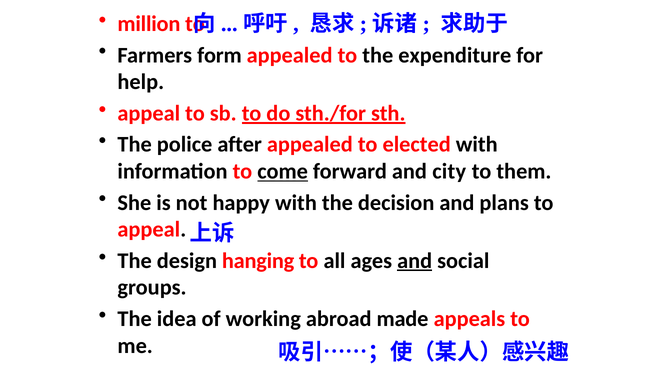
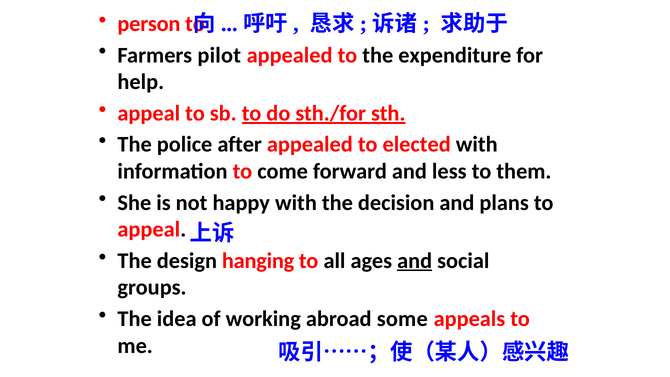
million: million -> person (149, 24)
form: form -> pilot (219, 55)
come underline: present -> none (283, 171)
city: city -> less (449, 171)
made: made -> some (402, 319)
